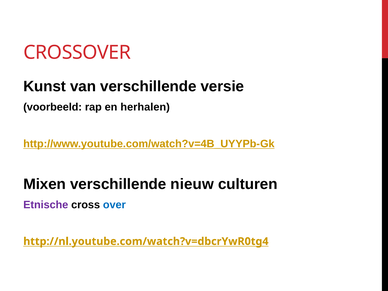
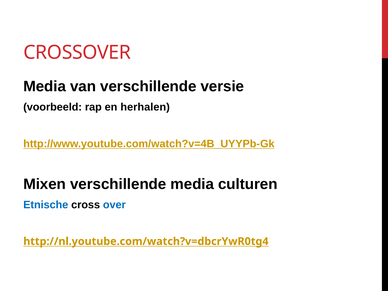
Kunst: Kunst -> Media (45, 86)
verschillende nieuw: nieuw -> media (192, 184)
Etnische colour: purple -> blue (46, 205)
